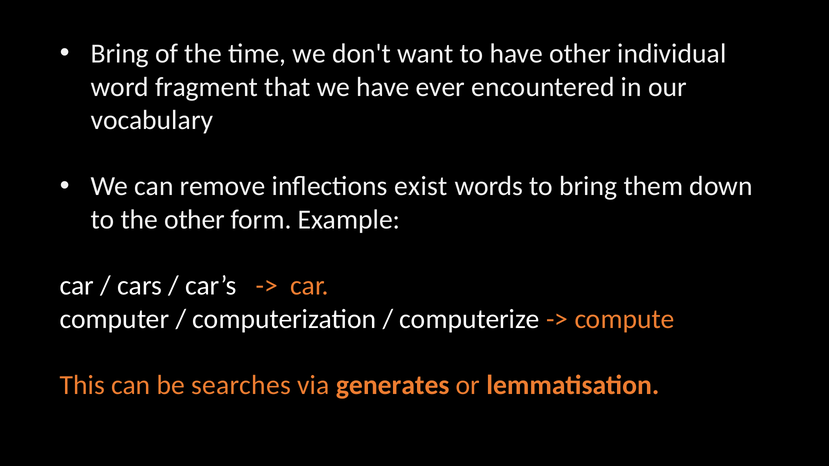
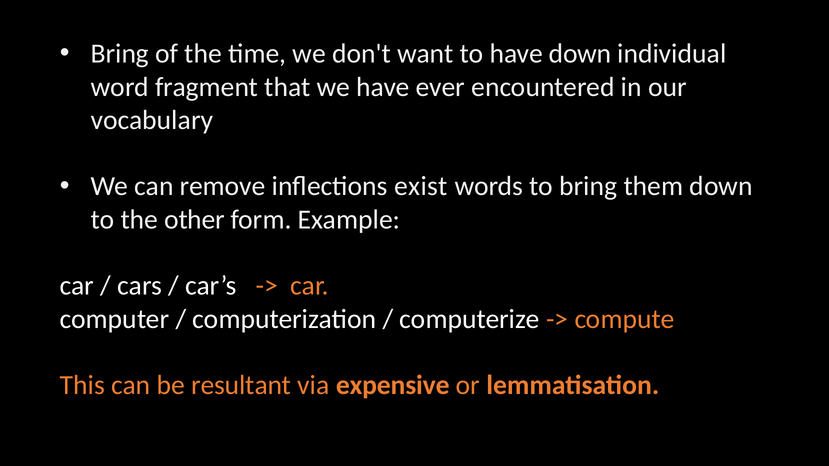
have other: other -> down (580, 54)
searches: searches -> resultant (241, 386)
generates: generates -> expensive (393, 386)
